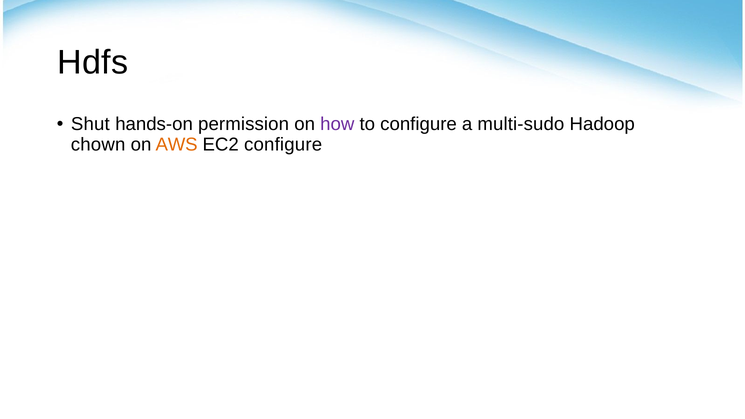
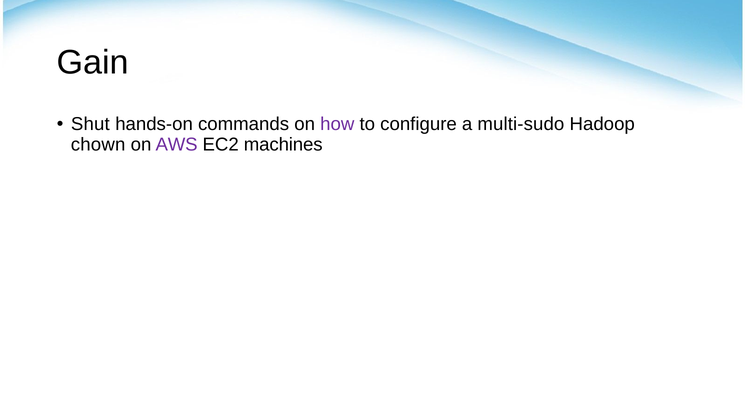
Hdfs: Hdfs -> Gain (93, 63)
permission: permission -> commands (244, 124)
AWS colour: orange -> purple (177, 144)
EC2 configure: configure -> machines (283, 144)
